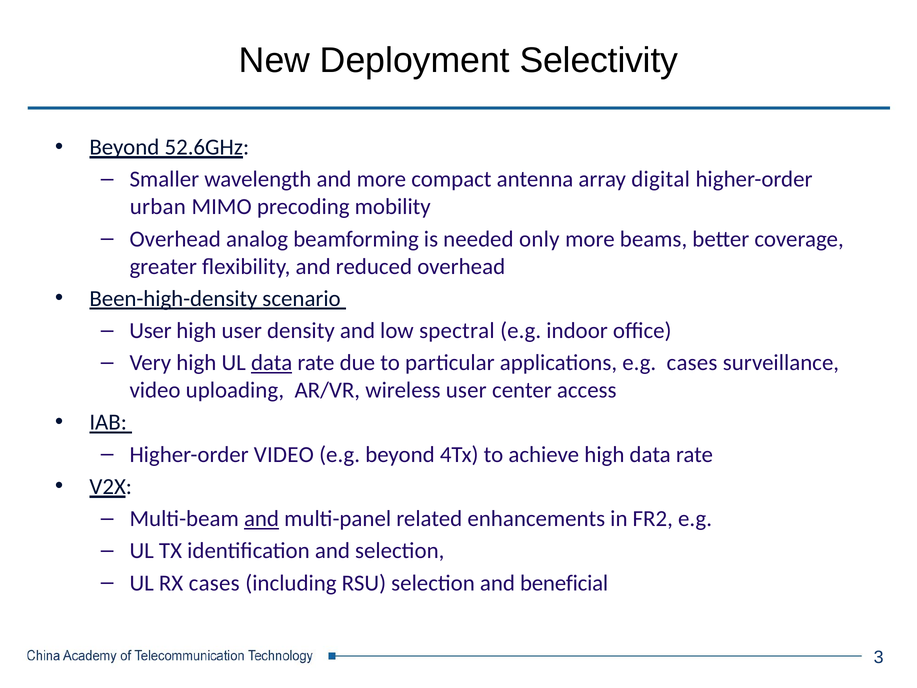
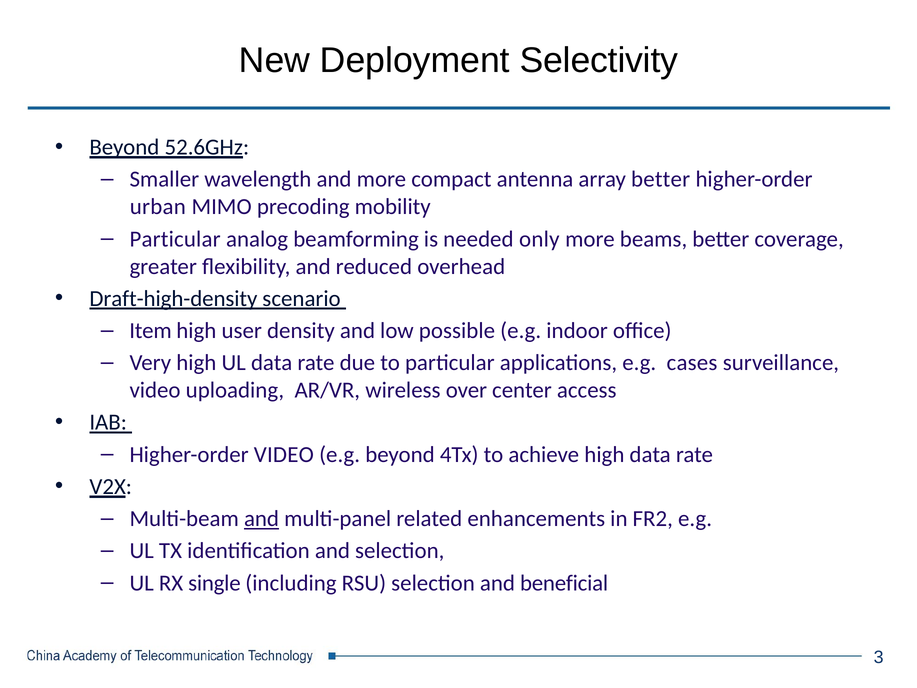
array digital: digital -> better (661, 179)
Overhead: Overhead -> Particular (175, 239)
Been-high-density: Been-high-density -> Draft-high-density (173, 298)
User: User -> Item (150, 331)
spectral: spectral -> possible (457, 331)
data underline: present -> none (272, 363)
wireless user: user -> over (466, 390)
RX cases: cases -> single (214, 583)
